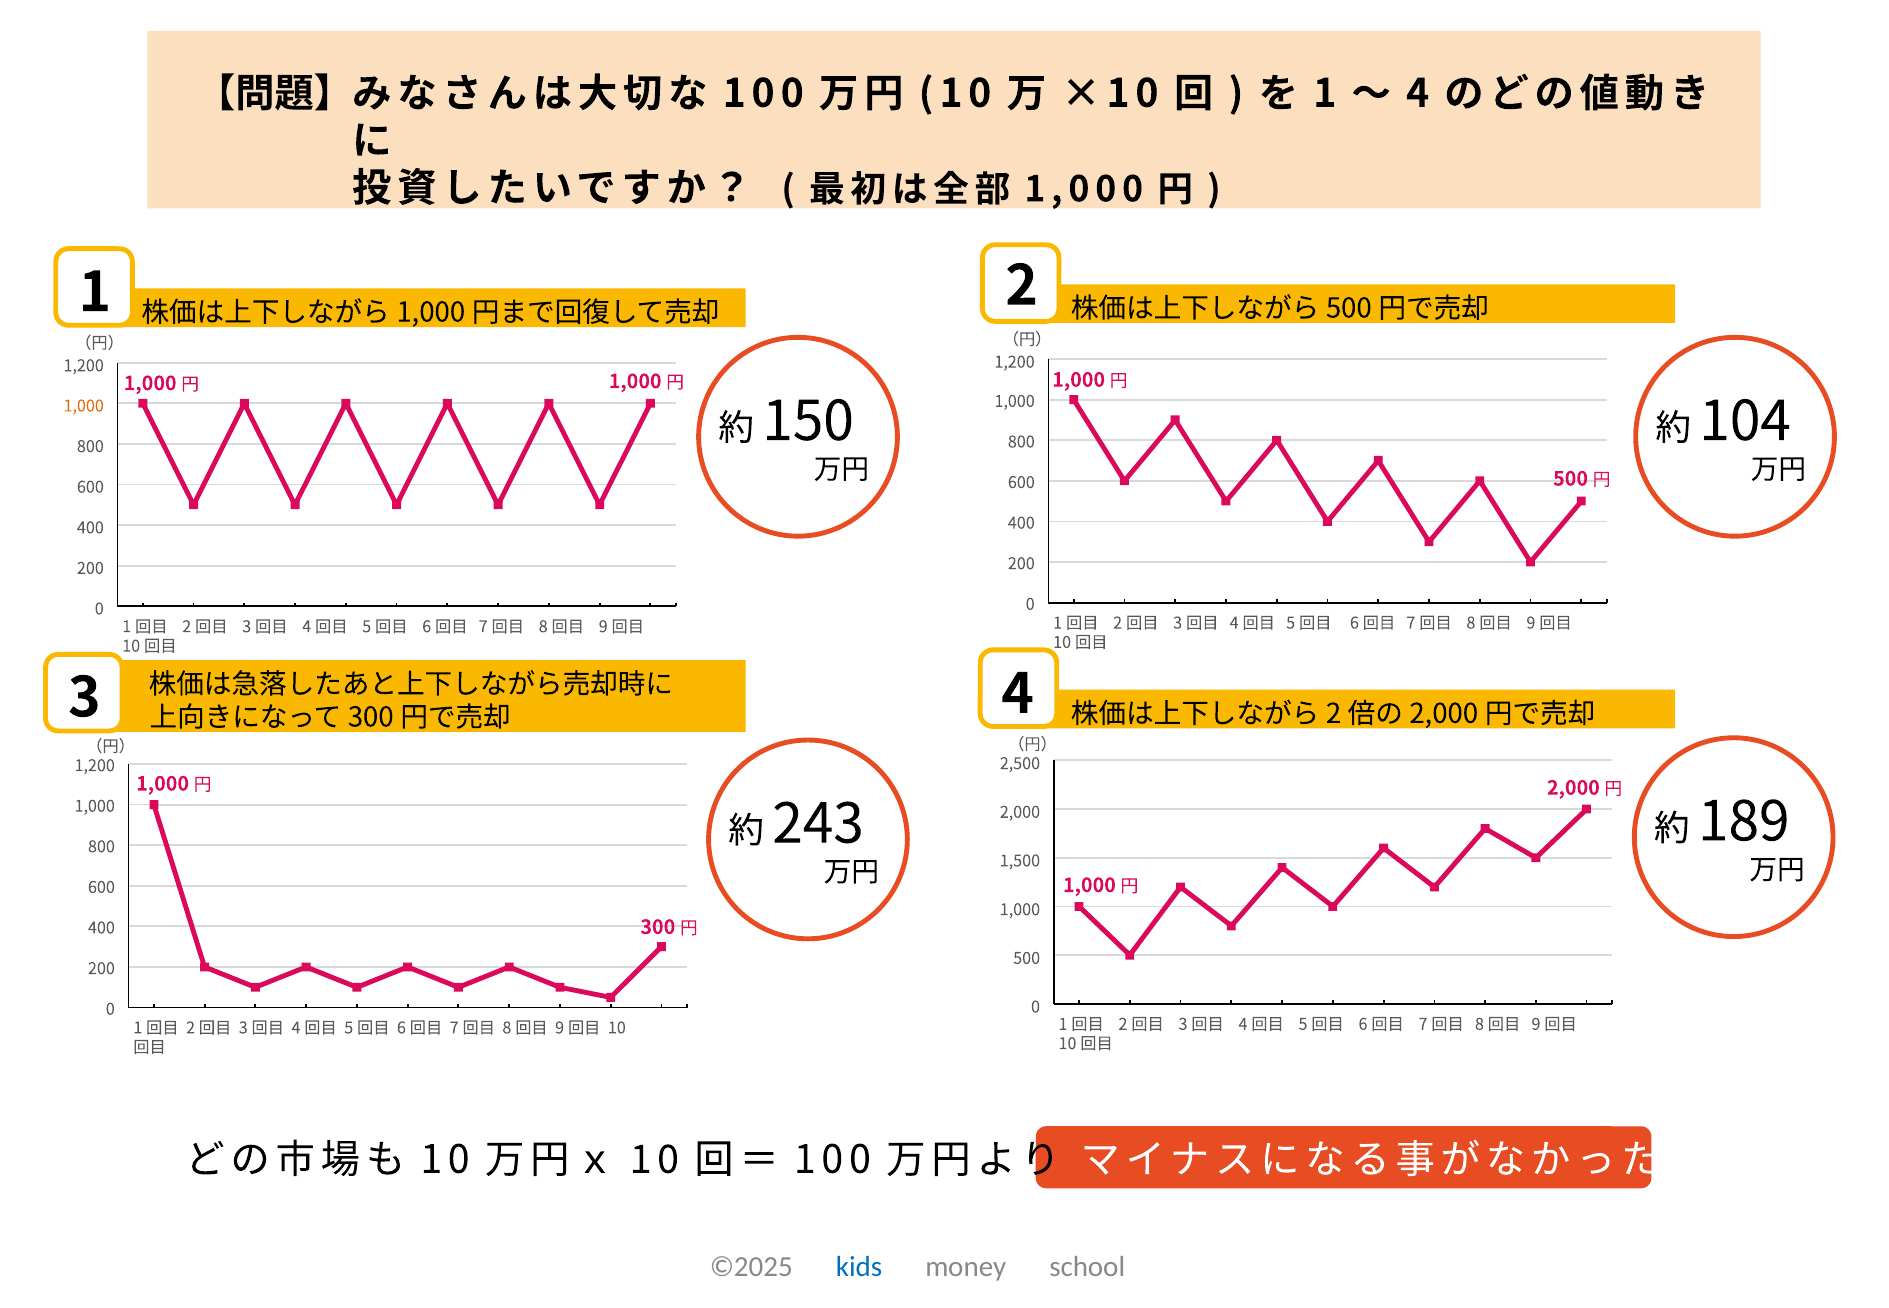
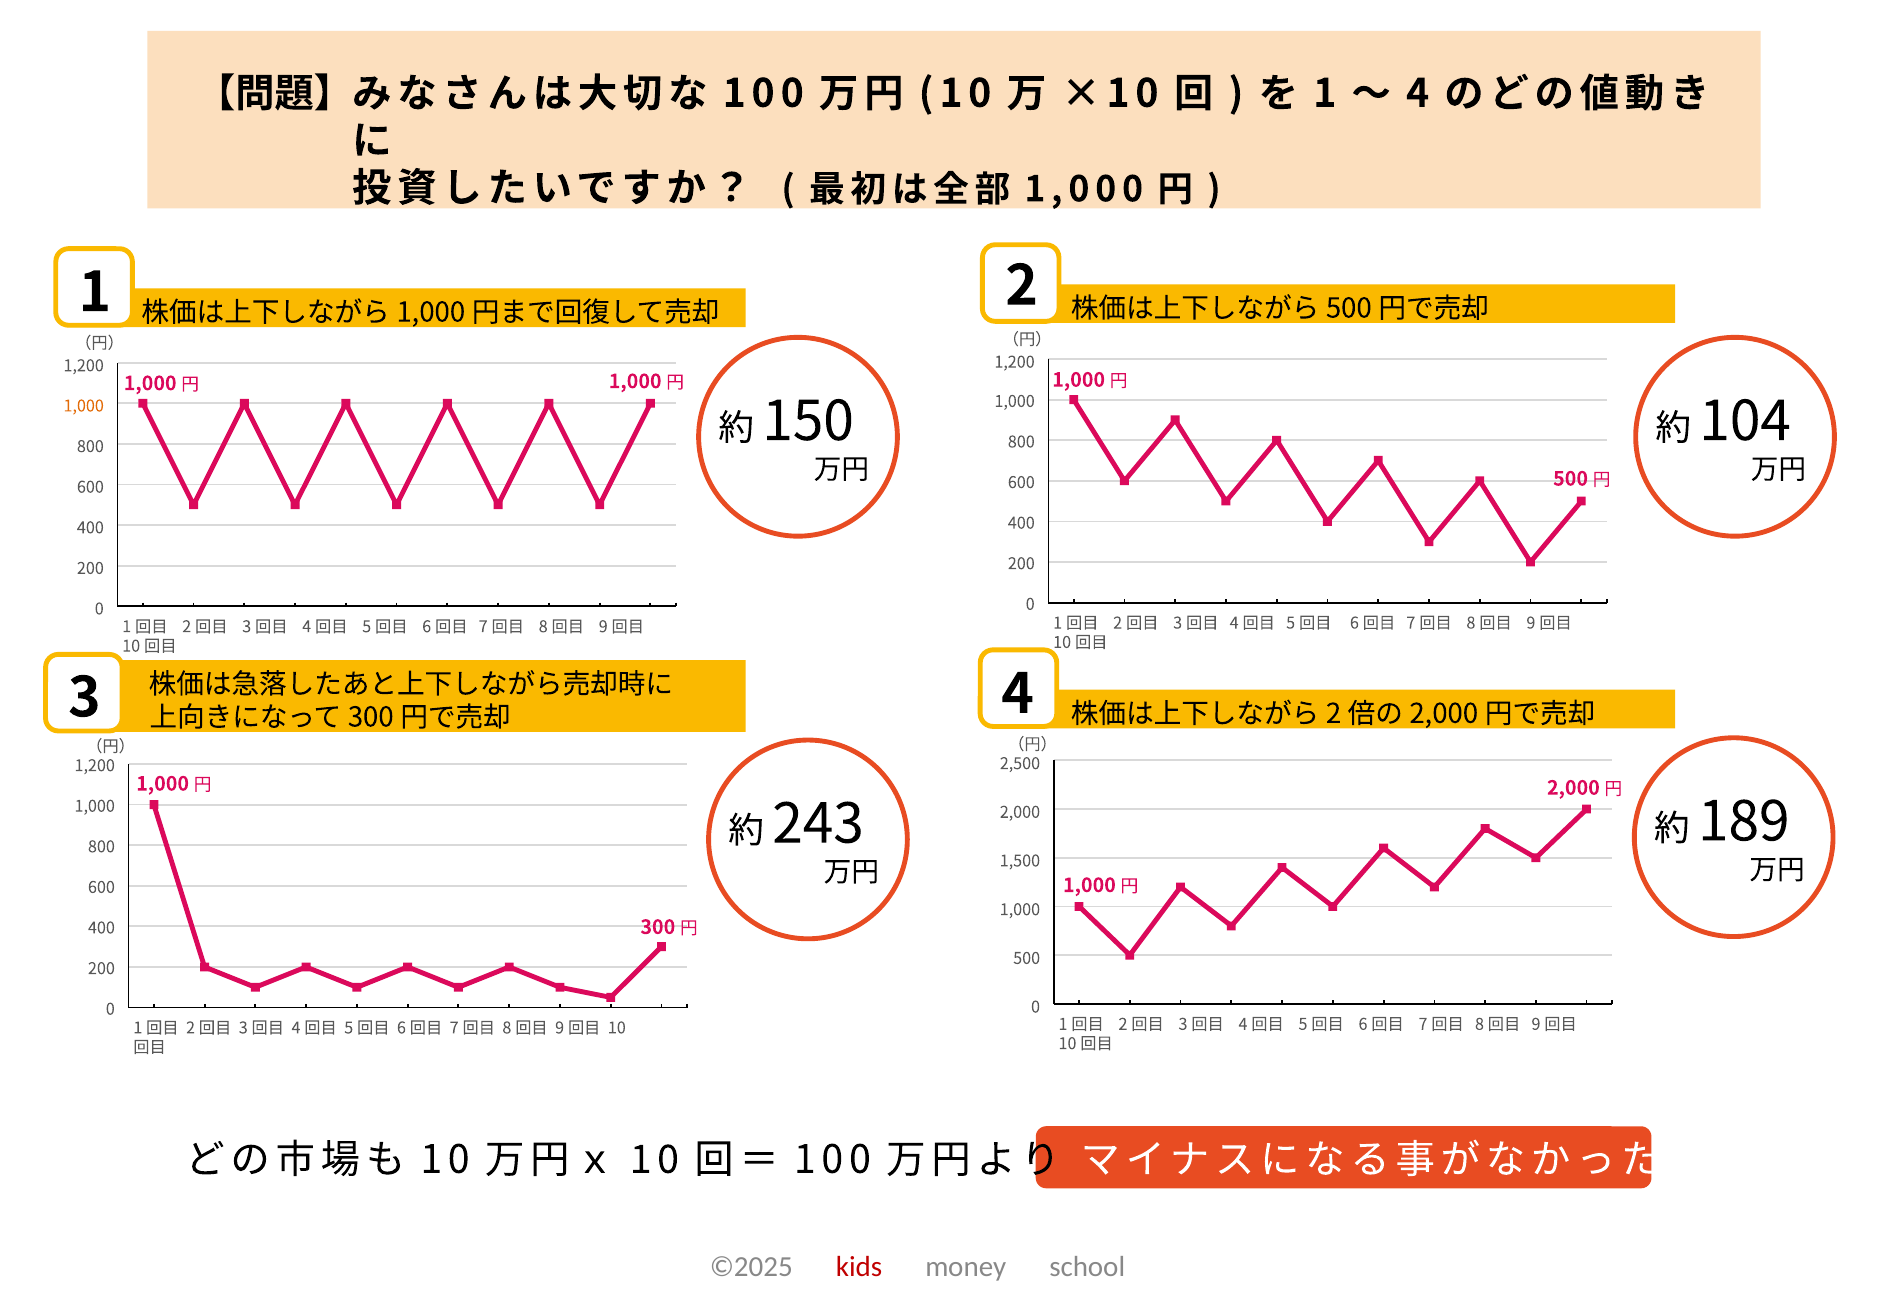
kids colour: blue -> red (859, 1267)
